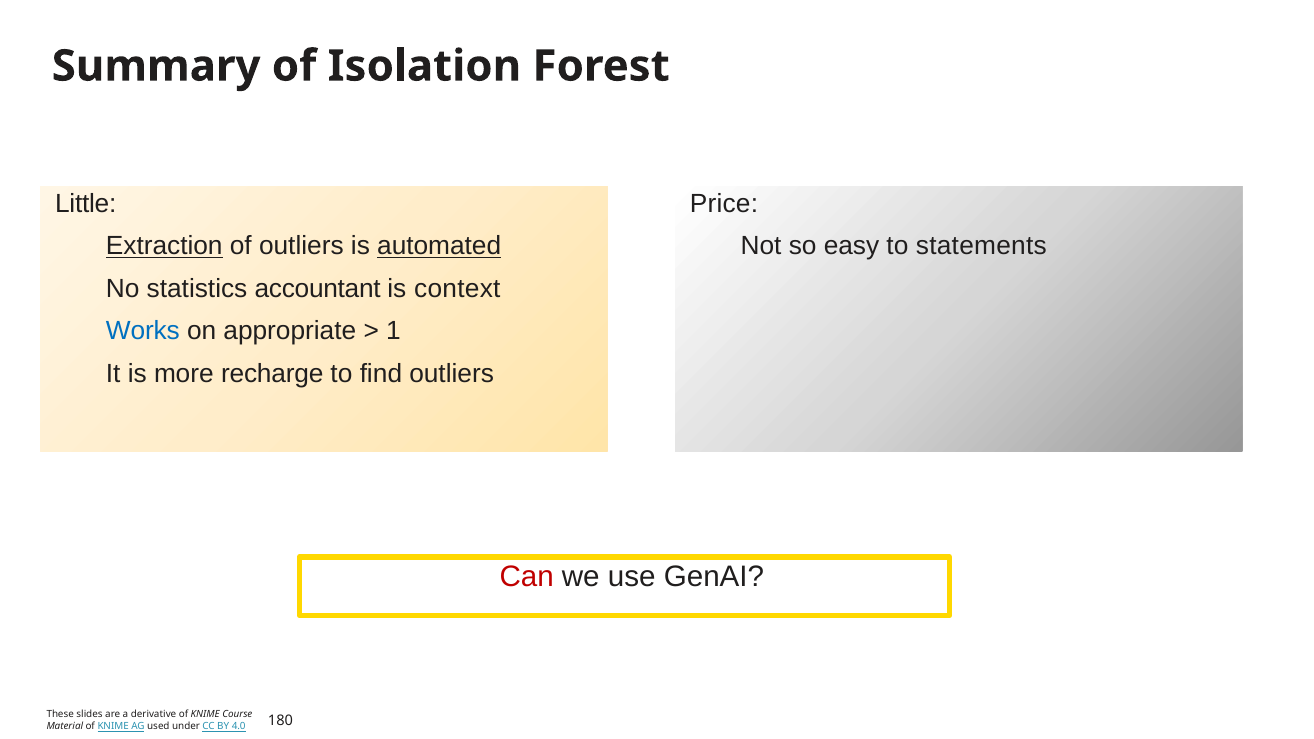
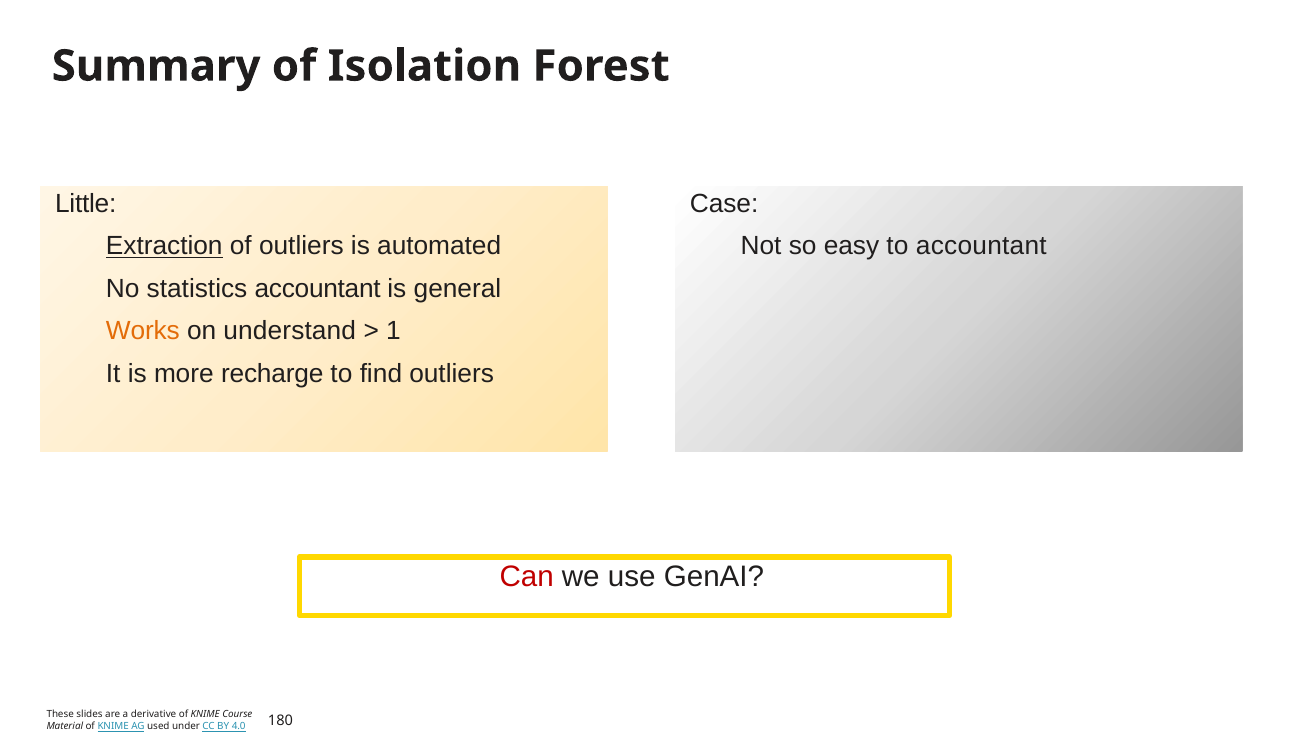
Price: Price -> Case (724, 204)
automated underline: present -> none (439, 246)
to statements: statements -> accountant (981, 246)
context: context -> general (457, 289)
Works colour: blue -> orange (143, 331)
appropriate: appropriate -> understand (290, 331)
